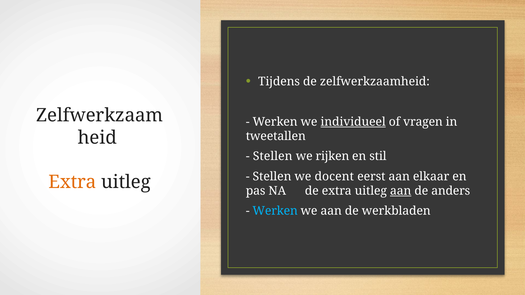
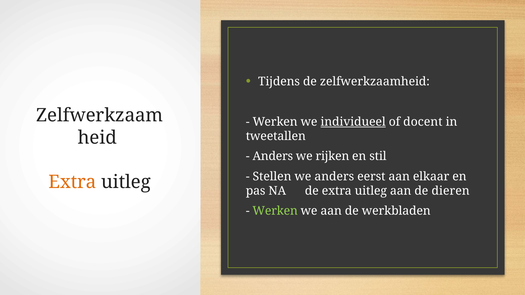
vragen: vragen -> docent (423, 122)
Stellen: Stellen -> Anders (273, 156)
we docent: docent -> anders (334, 177)
aan underline: present -> none (401, 191)
anders: anders -> dieren (451, 191)
Werken colour: light blue -> light green (275, 211)
